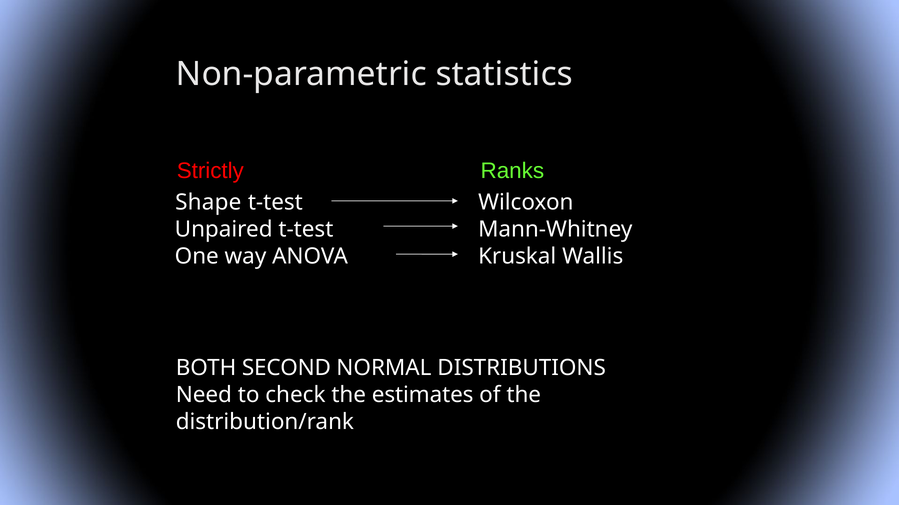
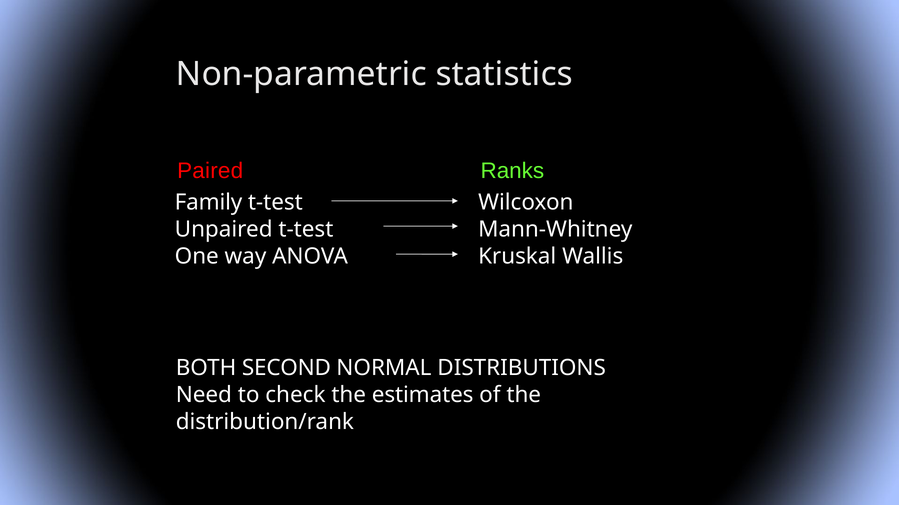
Strictly: Strictly -> Paired (210, 171)
Shape: Shape -> Family (208, 203)
